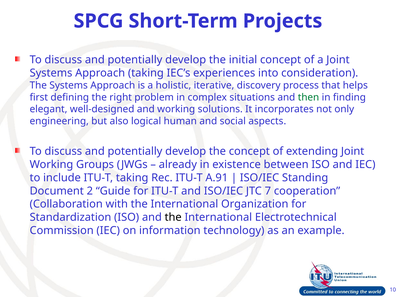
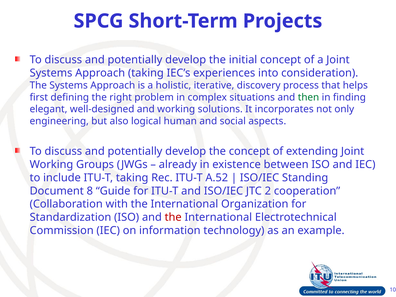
A.91: A.91 -> A.52 (217, 178)
2: 2 -> 8 (90, 191)
7: 7 -> 2 (268, 191)
the colour: black -> red (173, 217)
